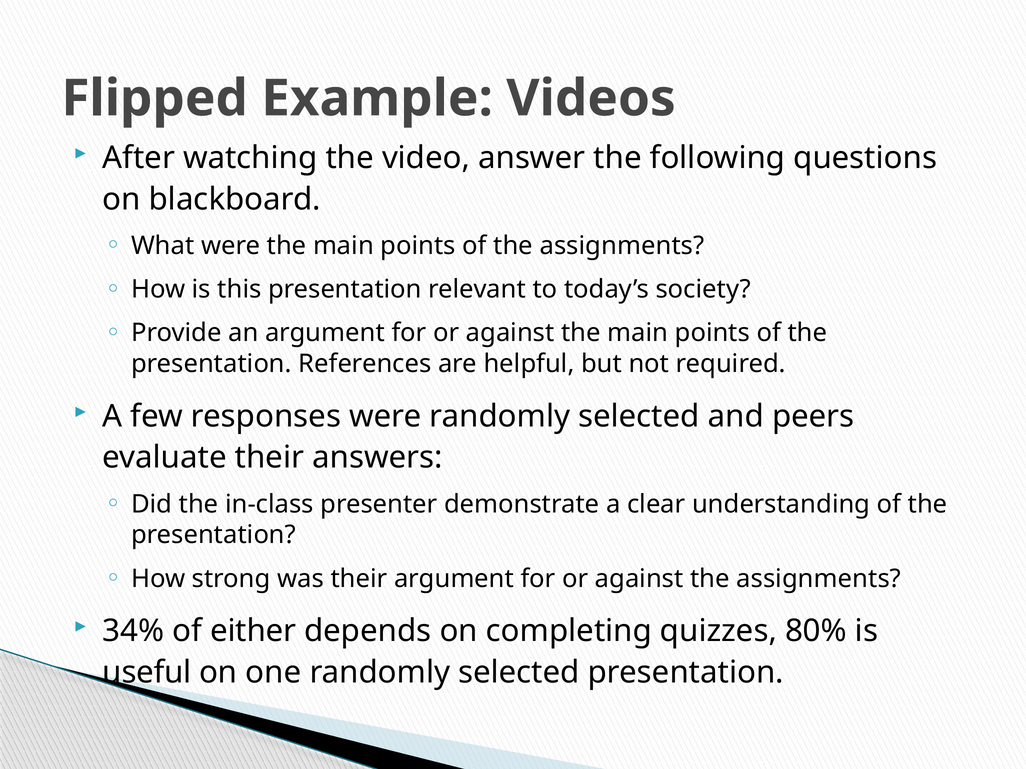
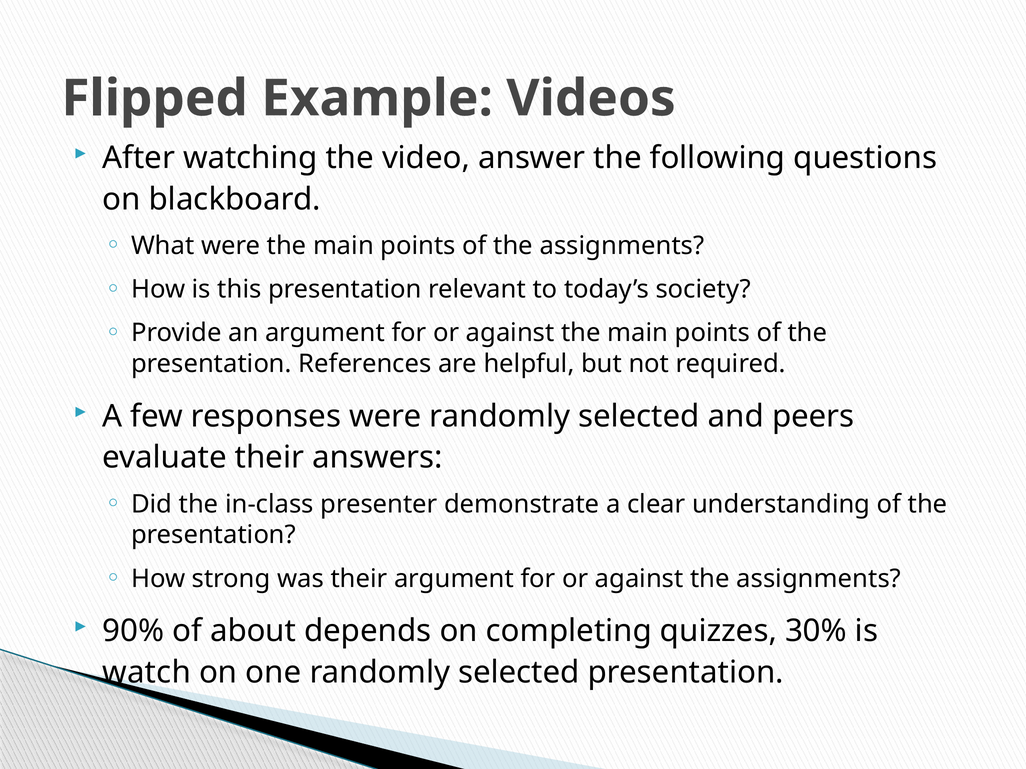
34%: 34% -> 90% (133, 632)
either: either -> about (253, 632)
80%: 80% -> 30% (816, 632)
useful: useful -> watch (147, 673)
